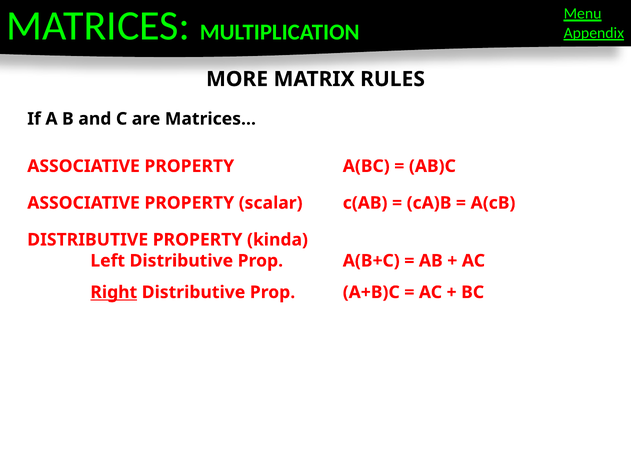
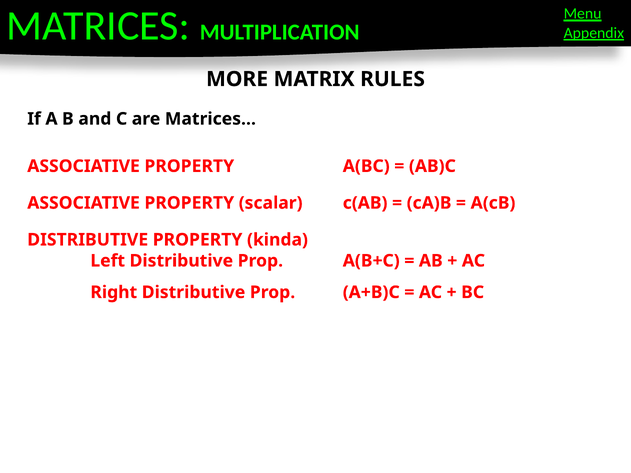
Right underline: present -> none (114, 292)
